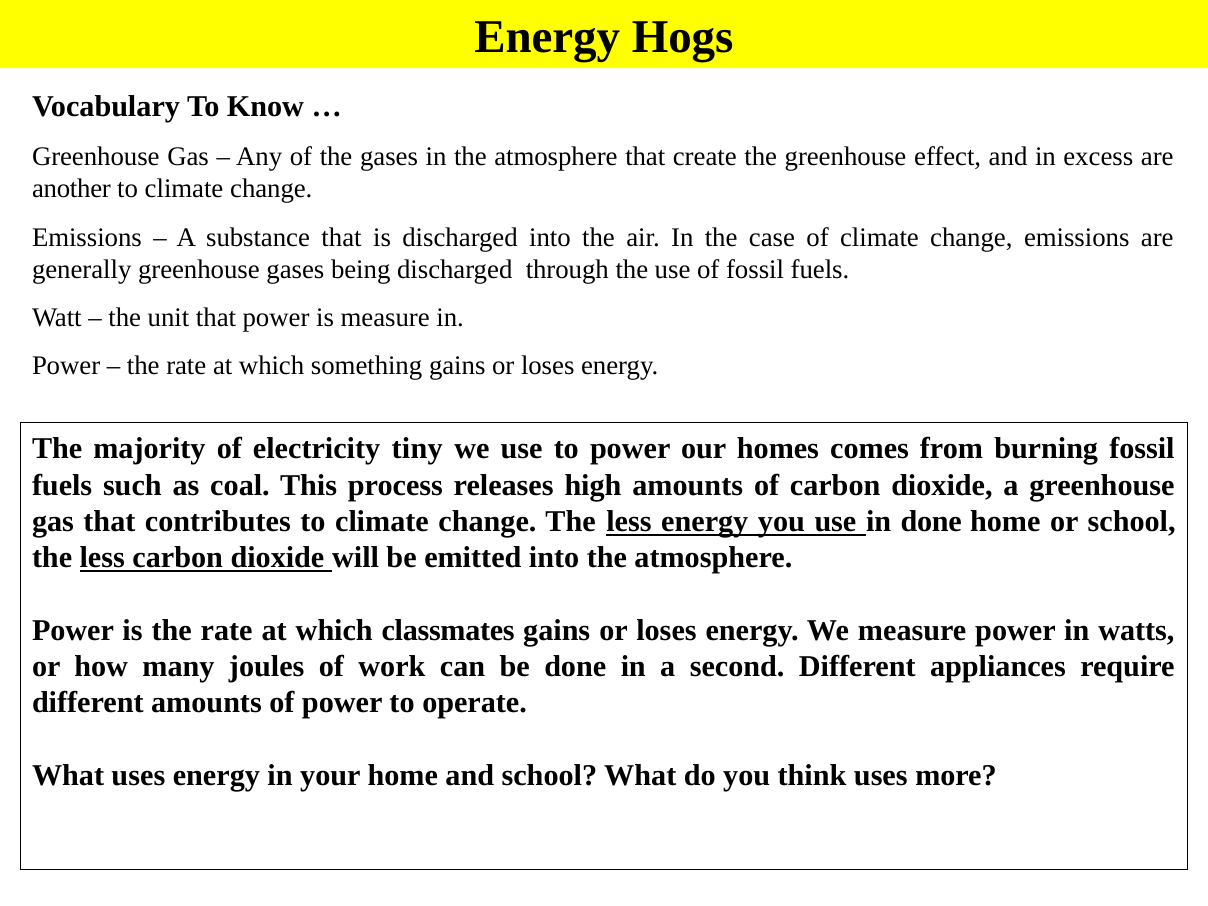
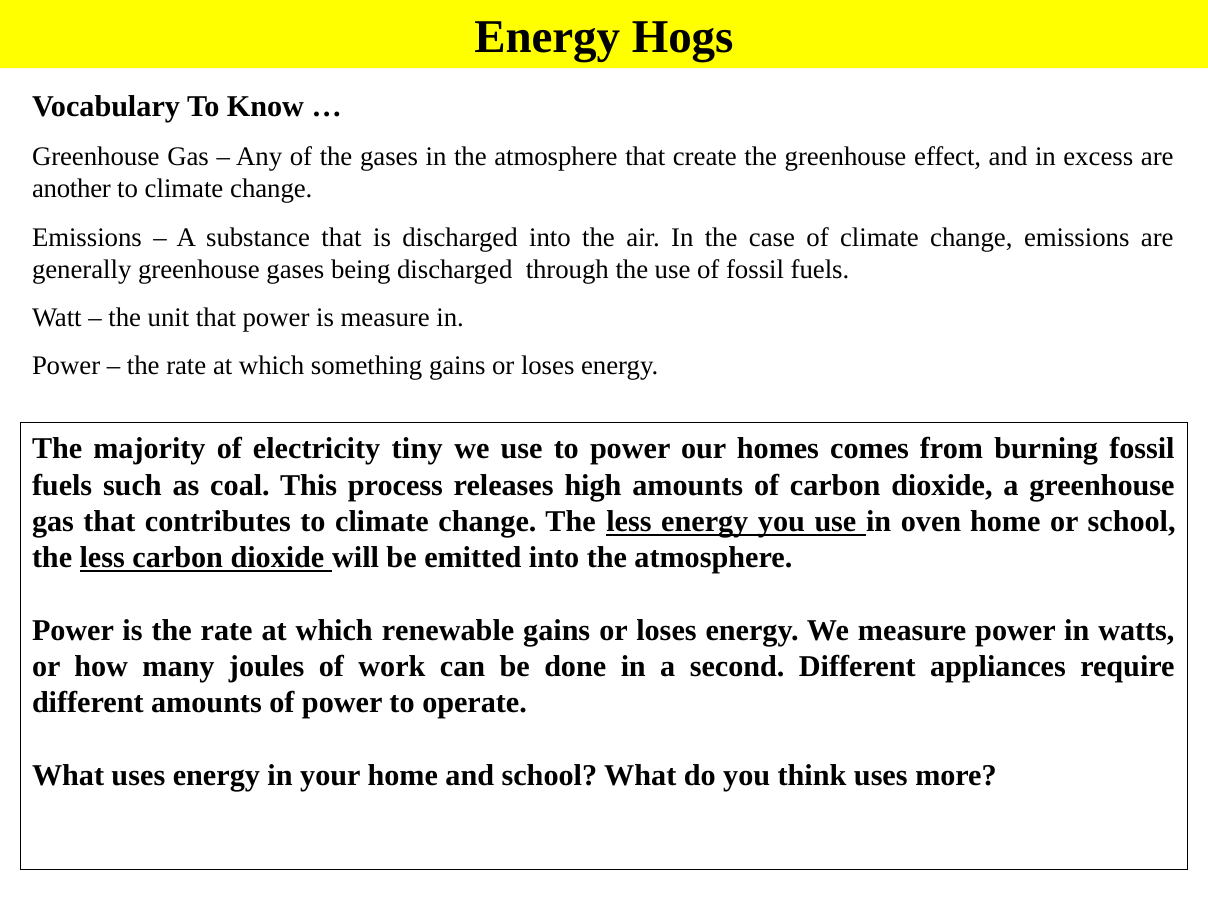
in done: done -> oven (931, 521)
classmates: classmates -> renewable (448, 630)
